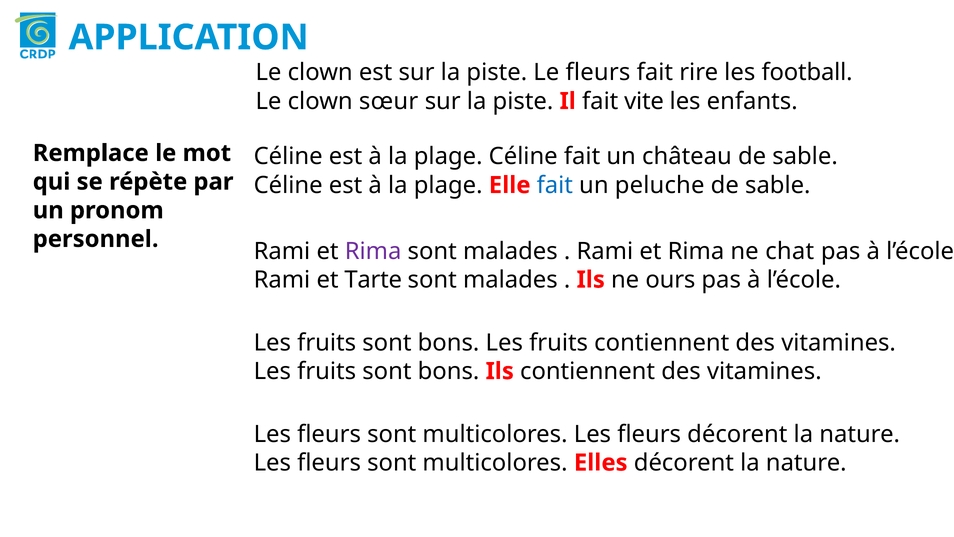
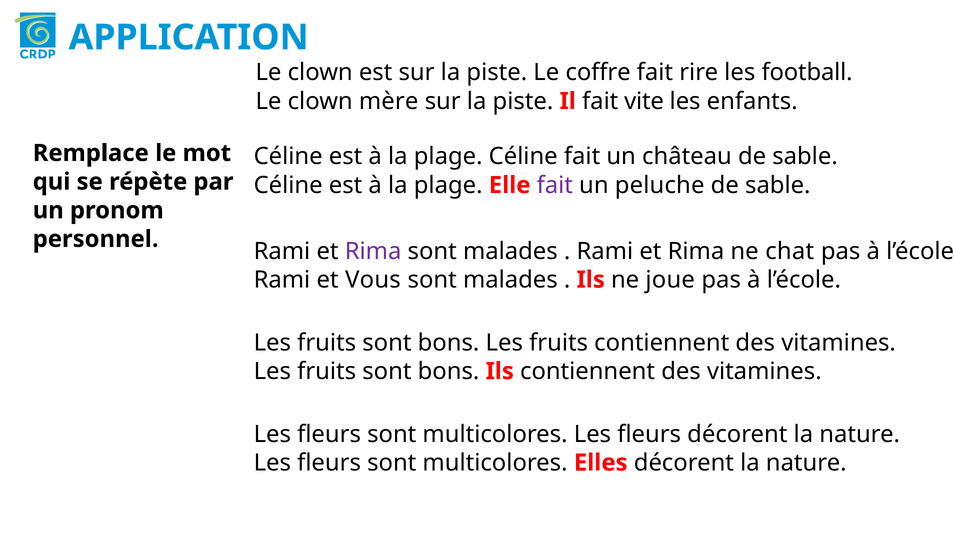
Le fleurs: fleurs -> coffre (598, 73)
sœur: sœur -> mère (389, 101)
fait colour: blue -> purple (555, 185)
Tarte: Tarte -> Vous (373, 280)
ours: ours -> joue (670, 280)
